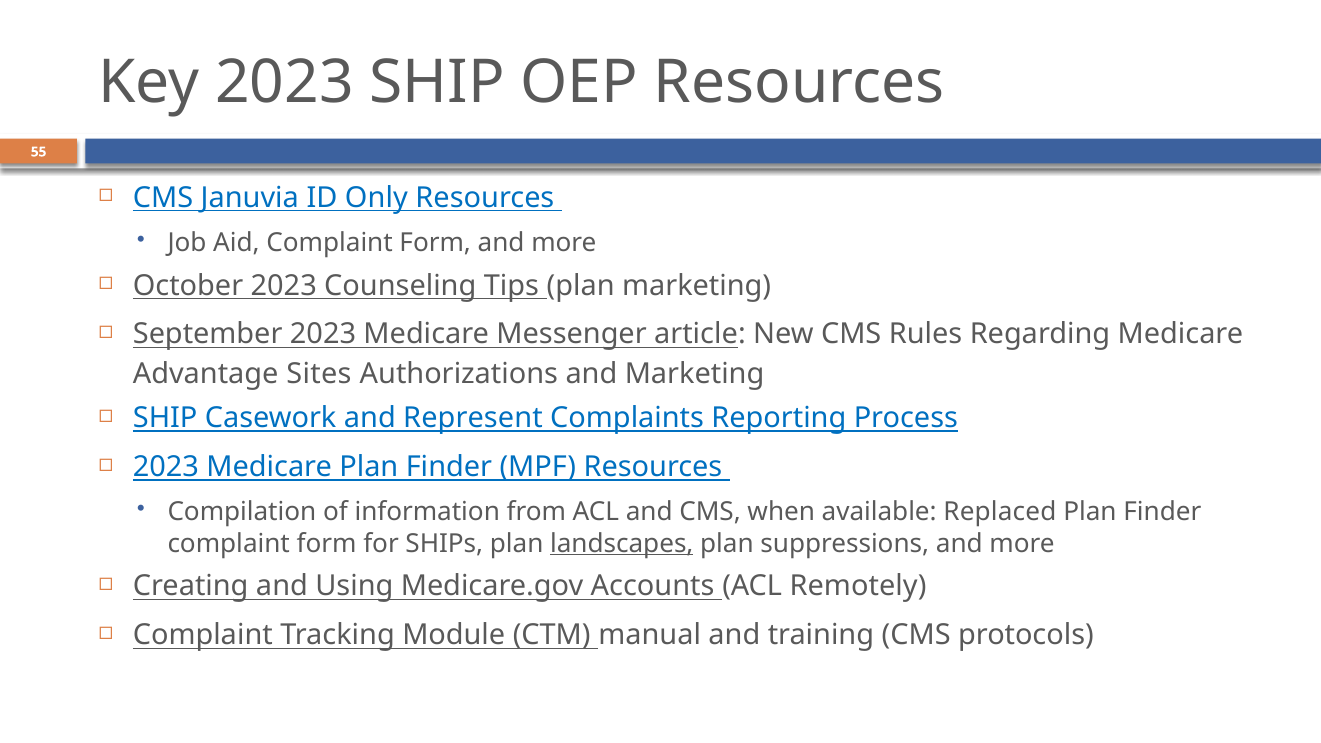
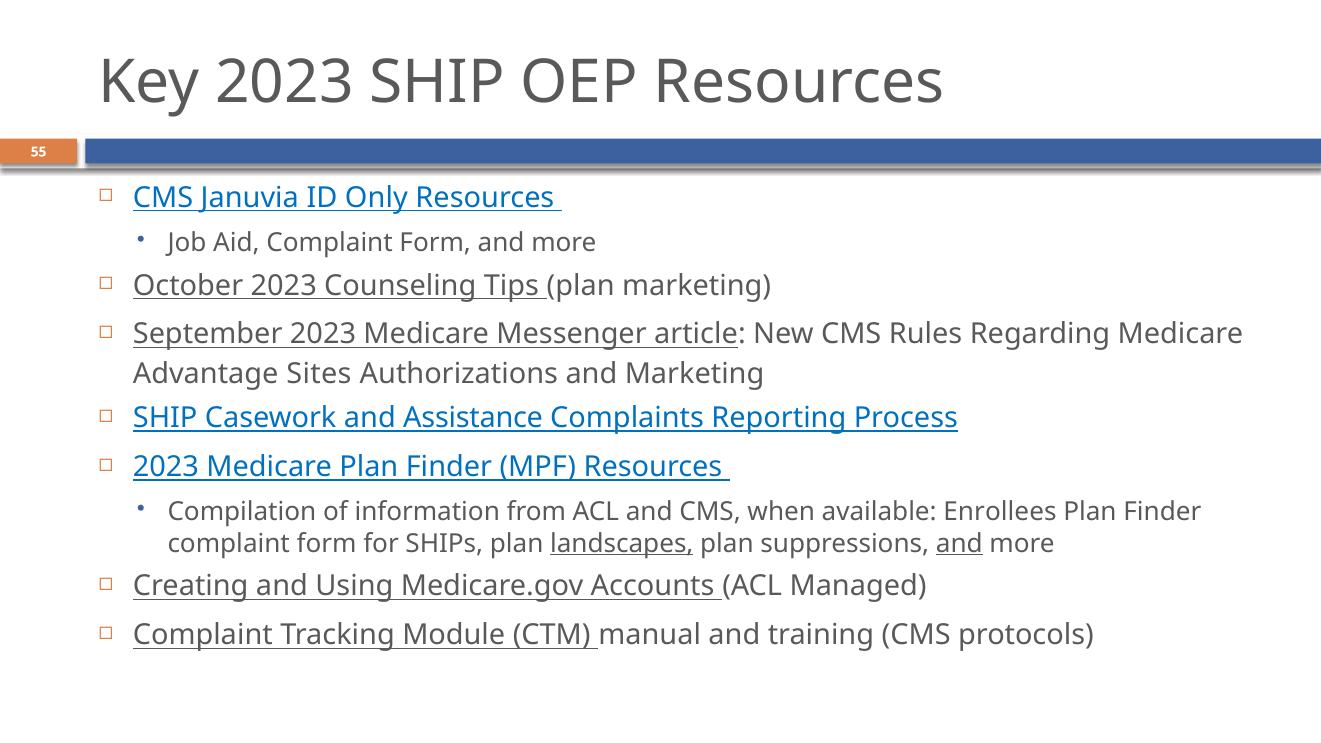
Represent: Represent -> Assistance (473, 418)
Replaced: Replaced -> Enrollees (1000, 512)
and underline: none -> present (959, 543)
Remotely: Remotely -> Managed (858, 586)
